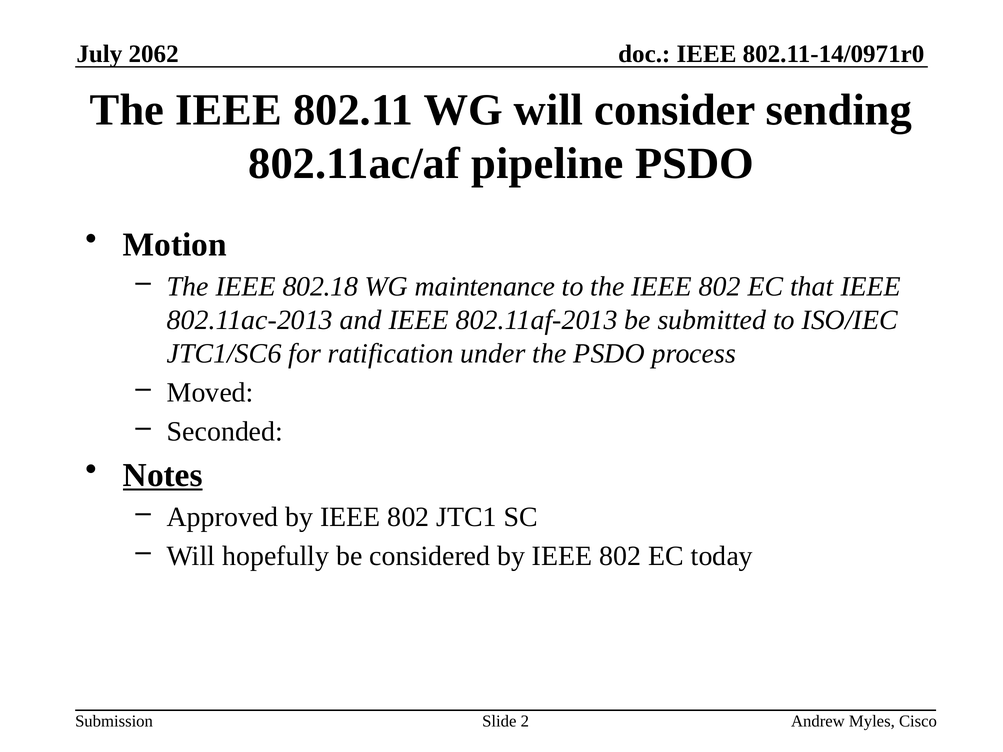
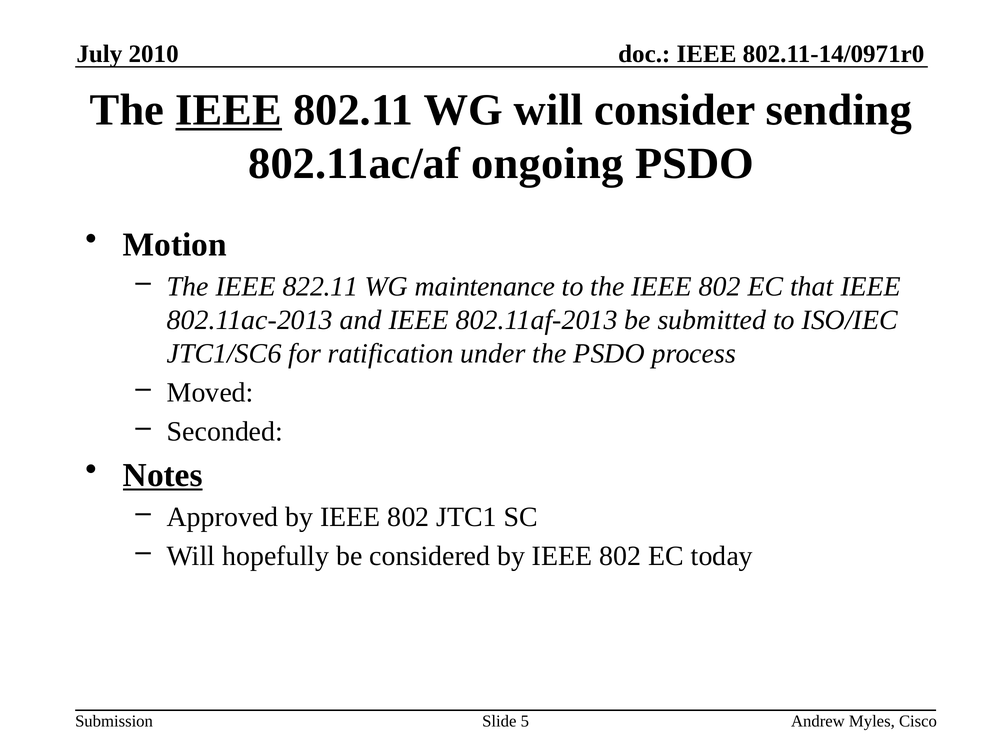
2062: 2062 -> 2010 (154, 54)
IEEE underline: none -> present (229, 110)
pipeline: pipeline -> ongoing (547, 164)
802.18: 802.18 -> 822.11 (320, 287)
2: 2 -> 5 (525, 721)
